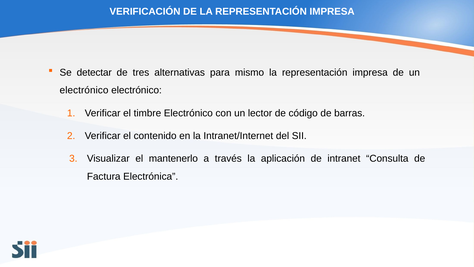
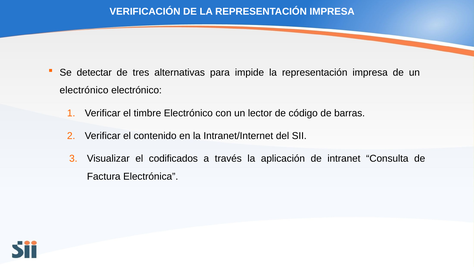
mismo: mismo -> impide (249, 72)
mantenerlo: mantenerlo -> codificados (173, 158)
